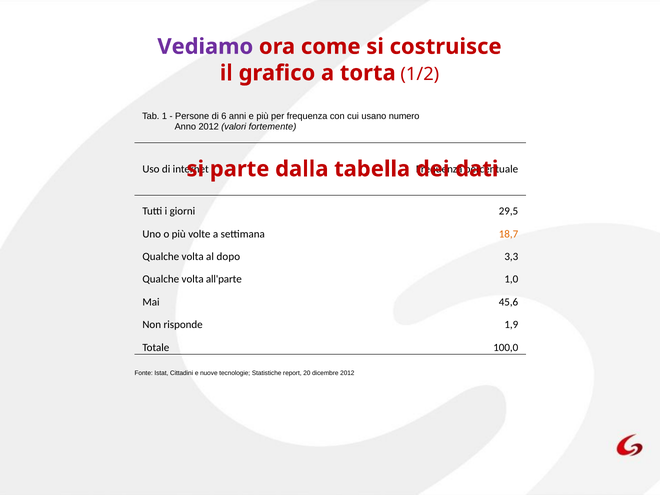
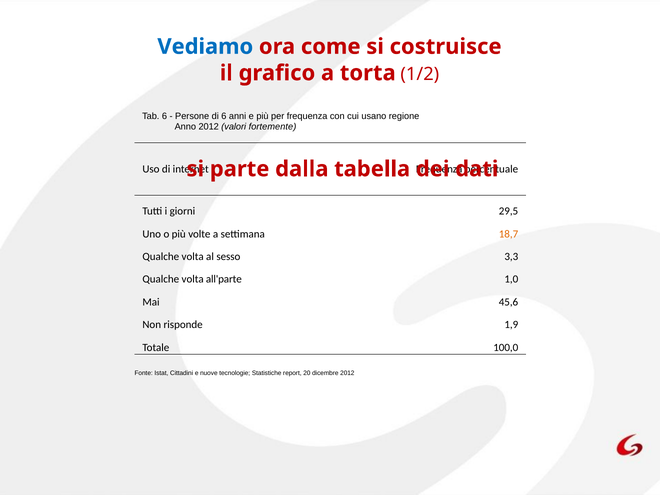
Vediamo colour: purple -> blue (205, 47)
Tab 1: 1 -> 6 (164, 116)
numero: numero -> regione (404, 116)
dopo: dopo -> sesso (228, 257)
